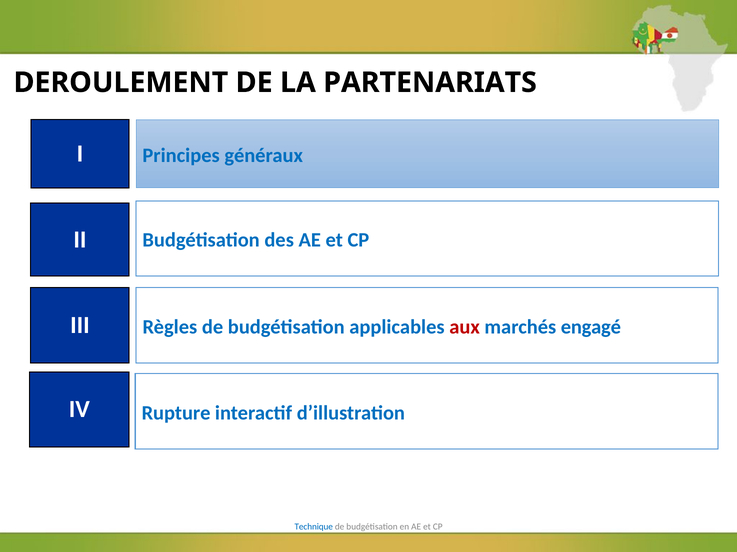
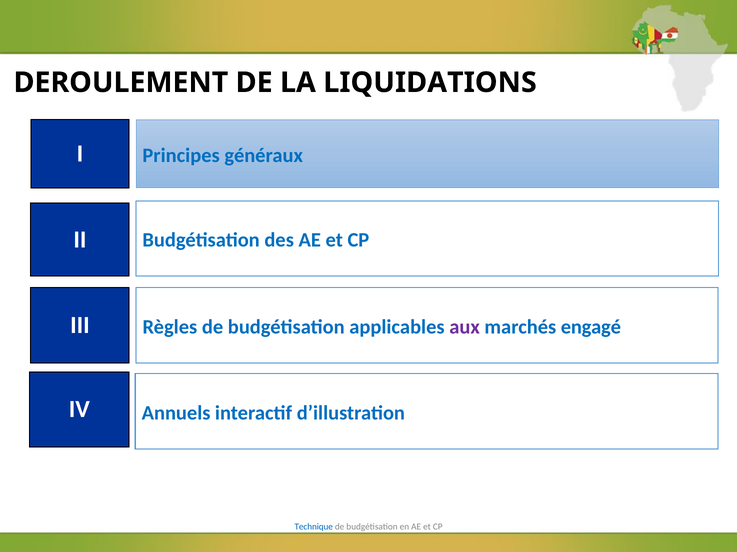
PARTENARIATS: PARTENARIATS -> LIQUIDATIONS (430, 83)
aux colour: red -> purple (465, 327)
Rupture: Rupture -> Annuels (176, 413)
